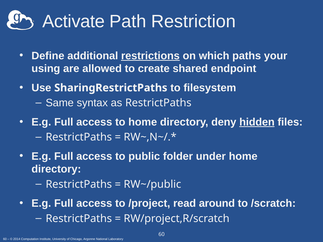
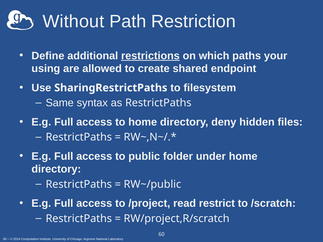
Activate: Activate -> Without (73, 21)
hidden underline: present -> none (257, 122)
around: around -> restrict (217, 204)
